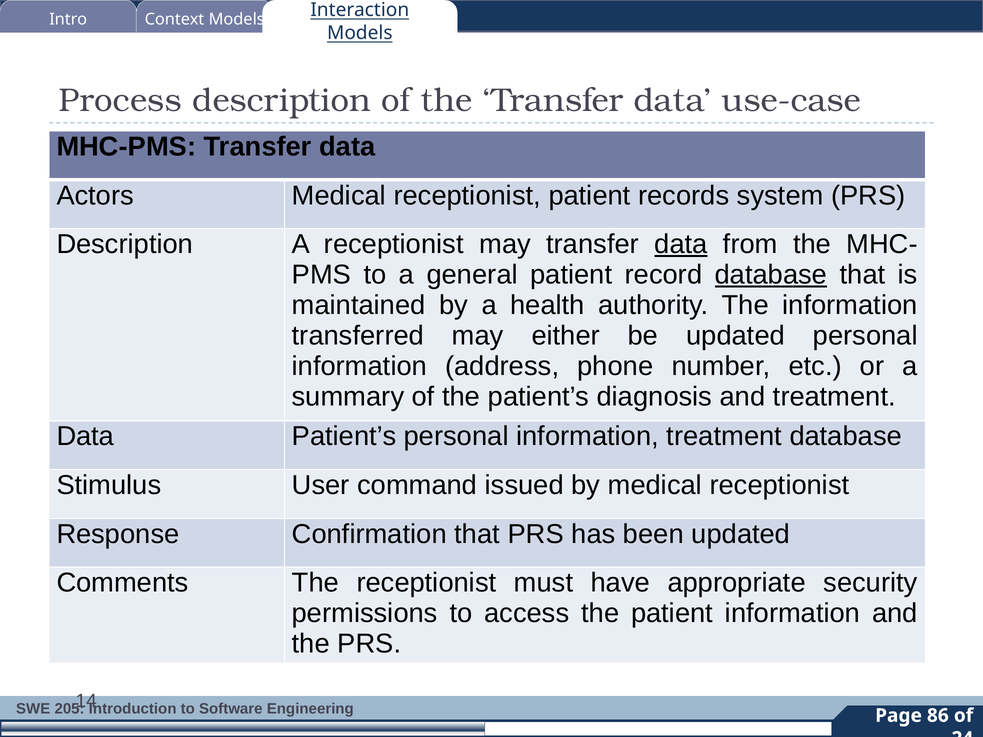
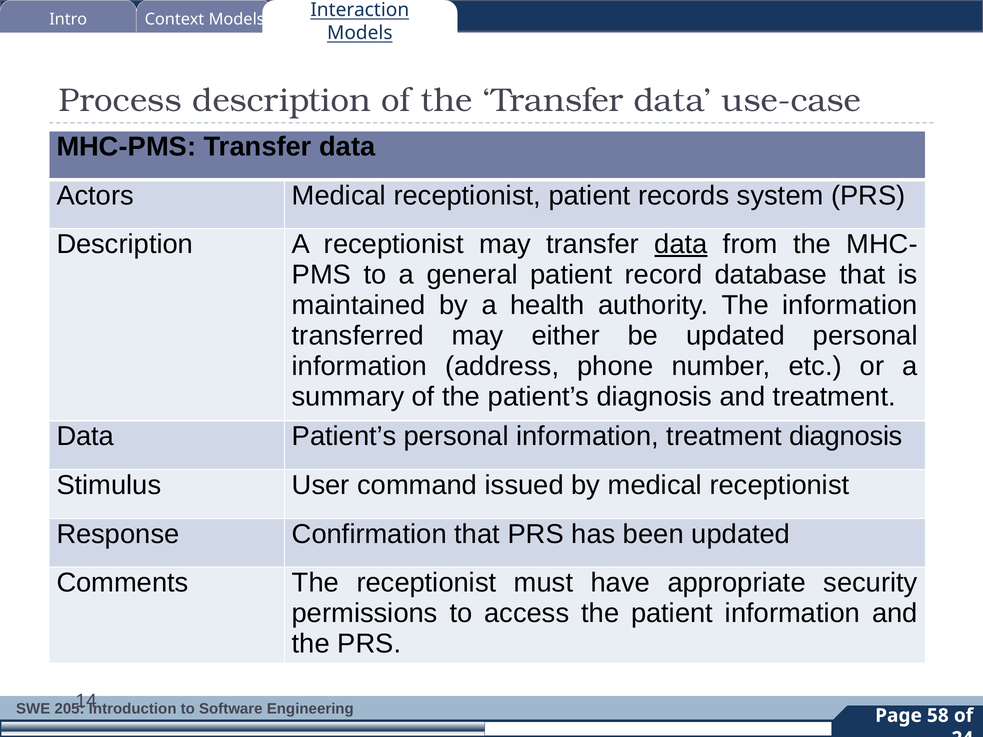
database underline: present -> none (771, 275)
treatment database: database -> diagnosis (846, 437)
86: 86 -> 58 (938, 716)
